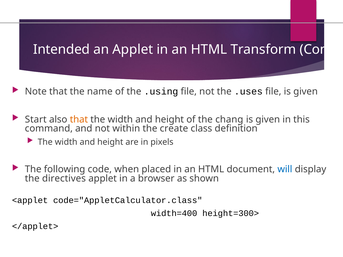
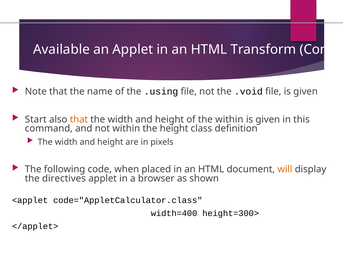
Intended: Intended -> Available (61, 50)
.uses: .uses -> .void (248, 92)
the chang: chang -> within (229, 119)
the create: create -> height (174, 129)
will colour: blue -> orange (285, 170)
